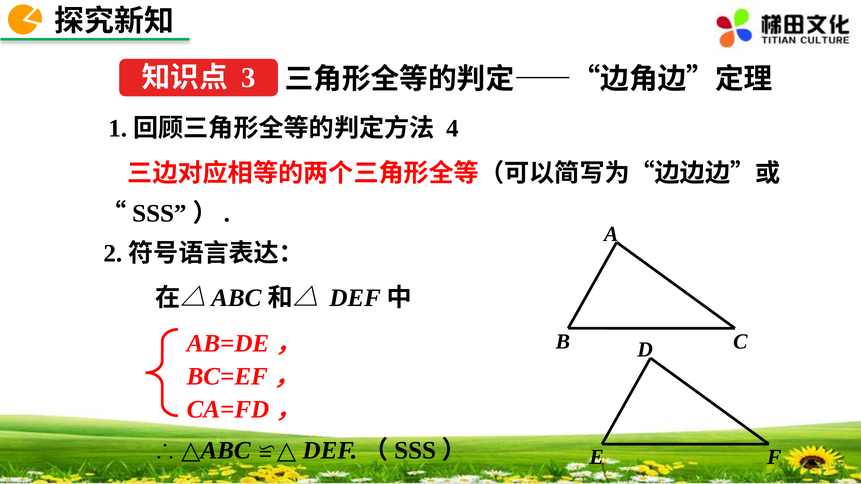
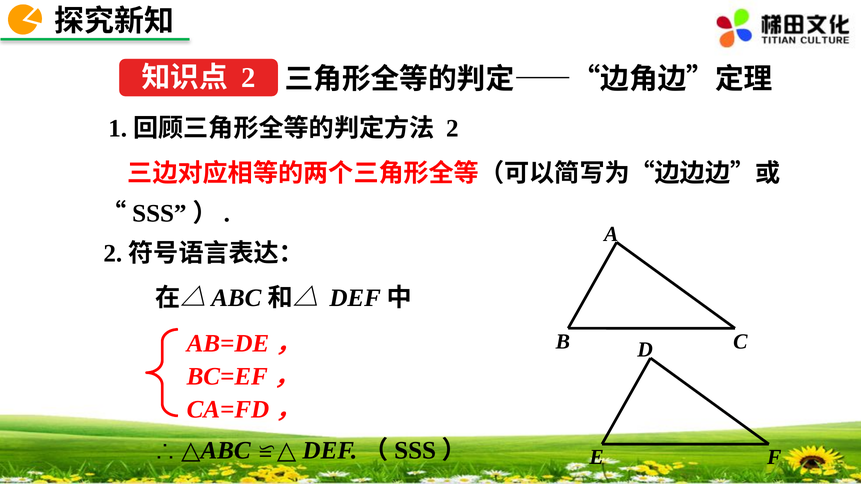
3: 3 -> 2 (248, 78)
4: 4 -> 2 (452, 129)
